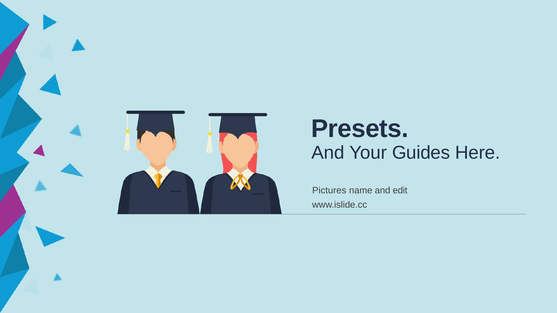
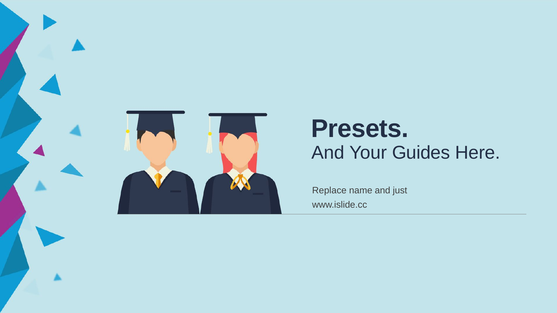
Pictures: Pictures -> Replace (329, 191)
edit: edit -> just (400, 191)
